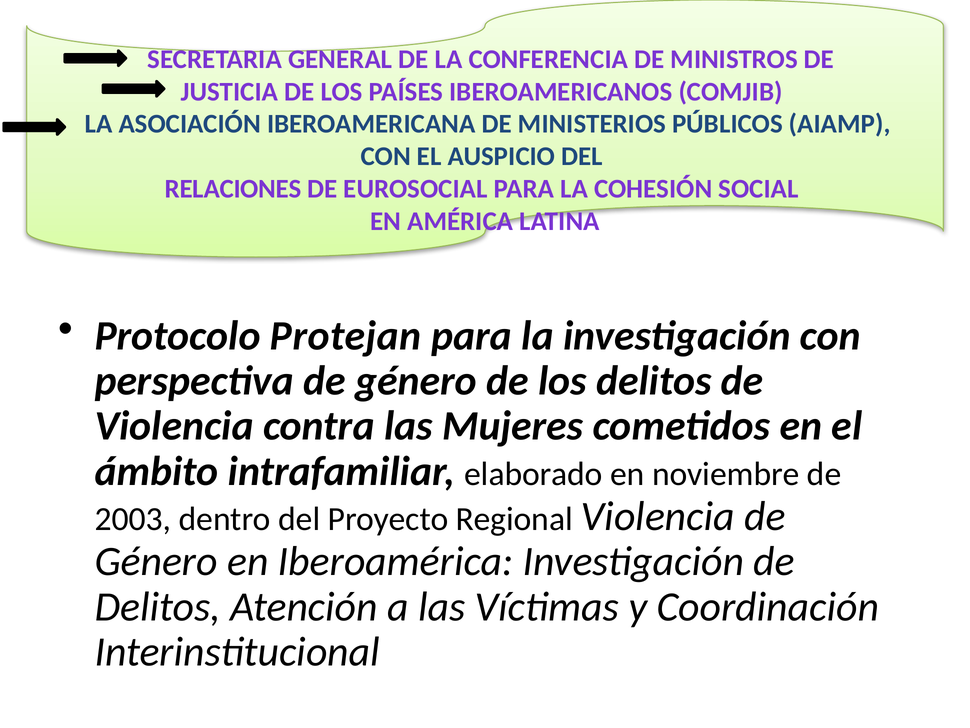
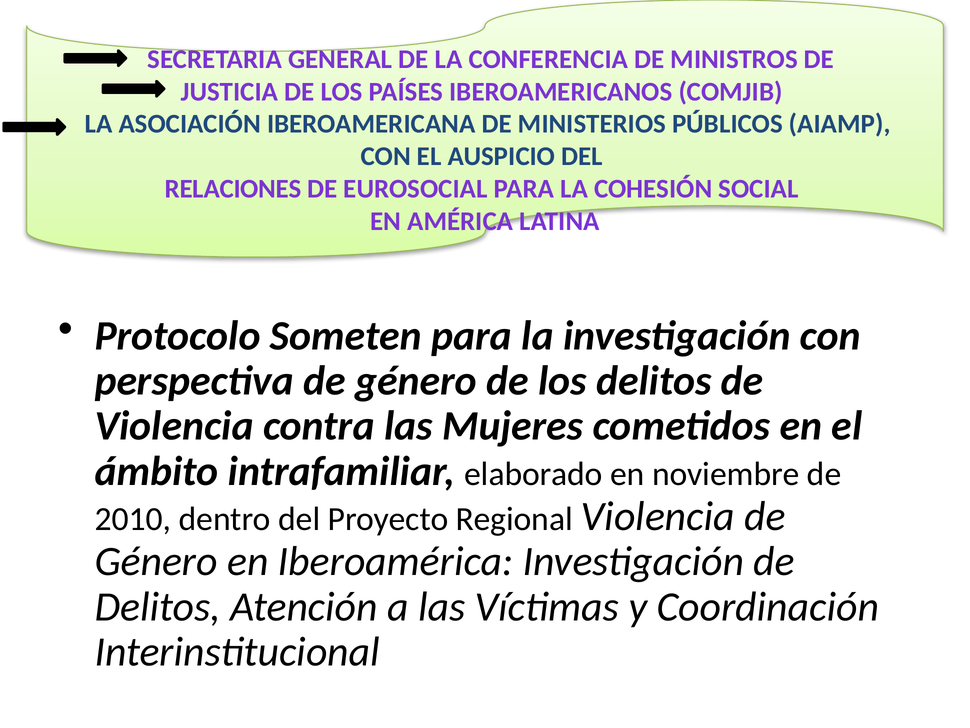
Protejan: Protejan -> Someten (346, 335)
2003: 2003 -> 2010 (133, 519)
